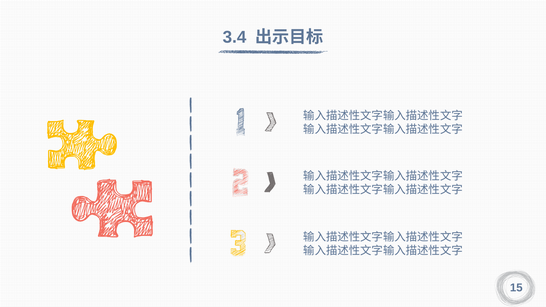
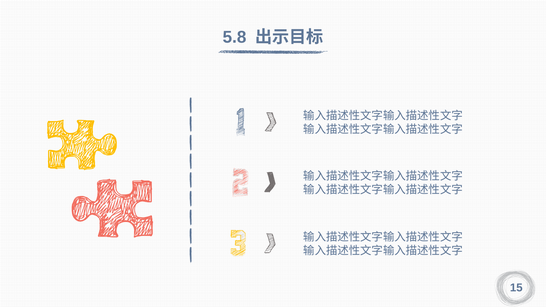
3.4: 3.4 -> 5.8 (234, 37)
